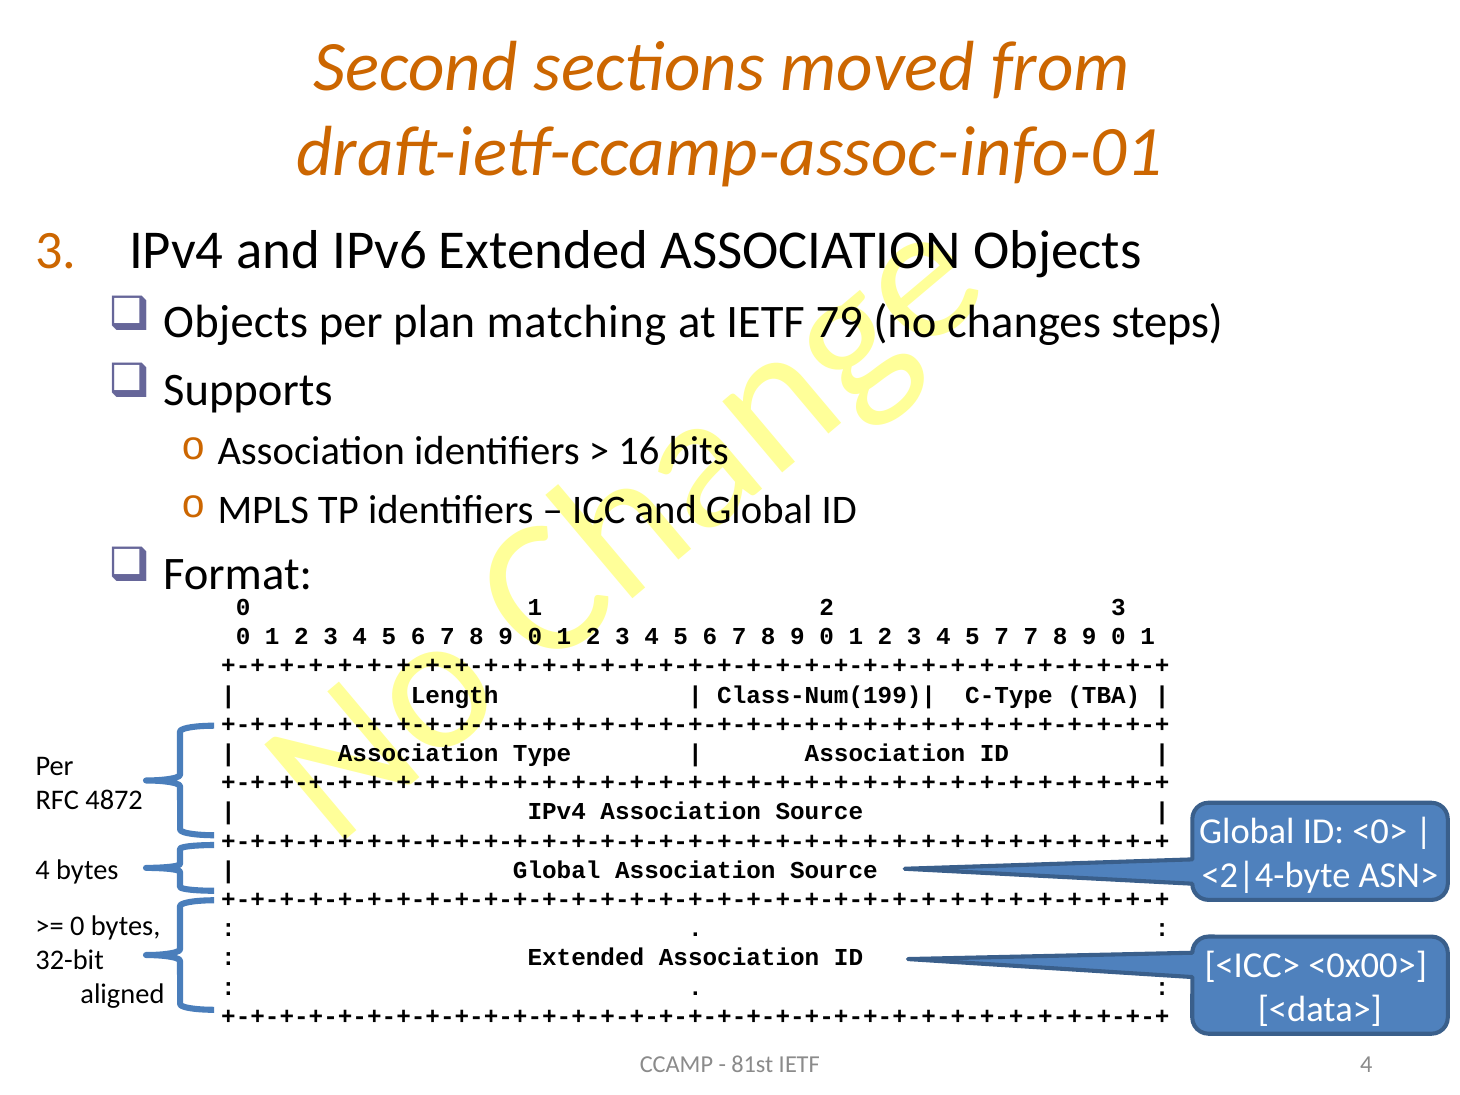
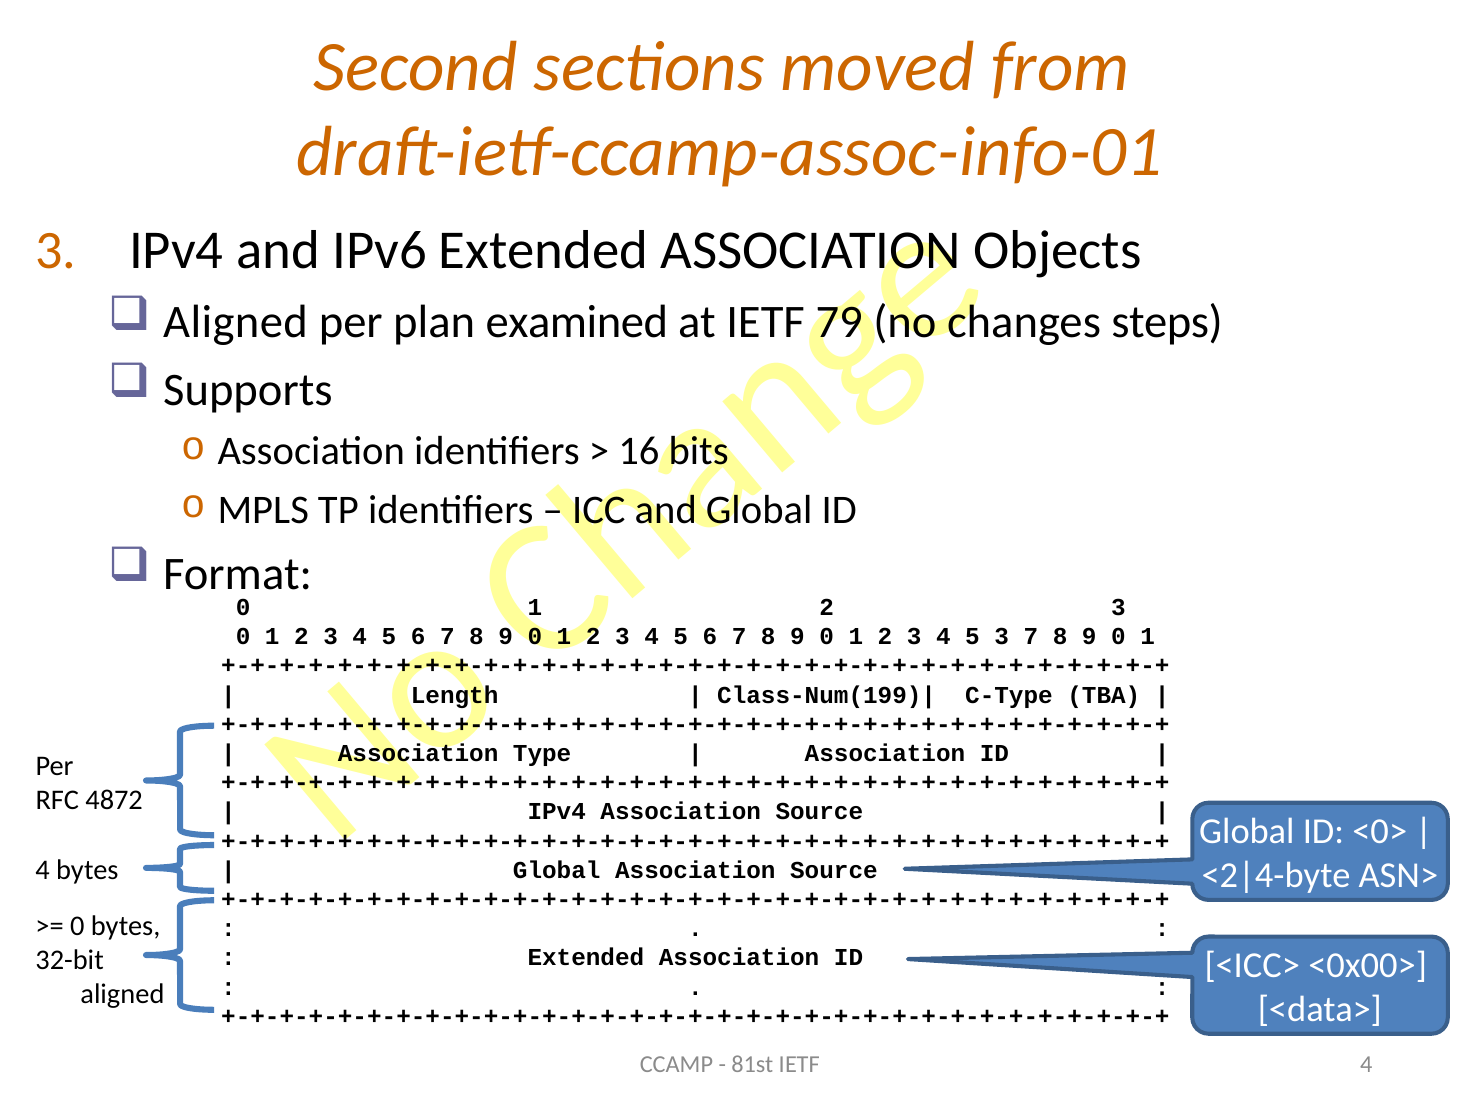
Objects: Objects -> Aligned (236, 322)
matching: matching -> examined (577, 322)
5 7: 7 -> 3 (1002, 637)
